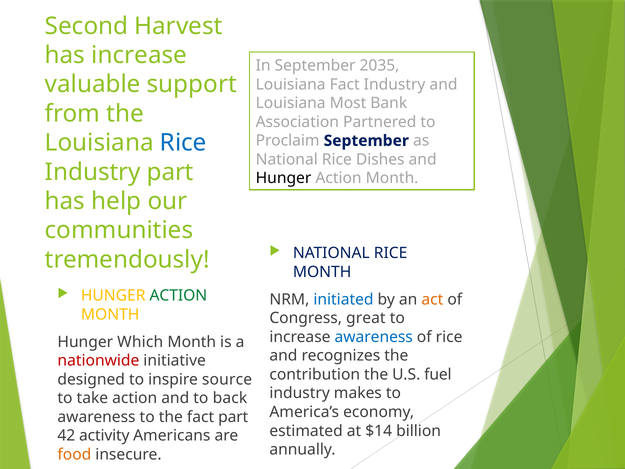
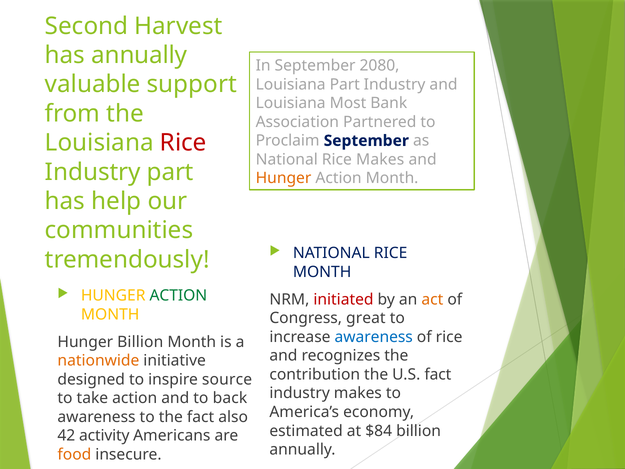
has increase: increase -> annually (139, 55)
2035: 2035 -> 2080 (379, 66)
Louisiana Fact: Fact -> Part (345, 84)
Rice colour: blue -> red (183, 143)
Rice Dishes: Dishes -> Makes (380, 159)
Hunger colour: black -> orange (284, 178)
initiated colour: blue -> red (343, 299)
Hunger Which: Which -> Billion (140, 342)
nationwide colour: red -> orange (98, 361)
U.S fuel: fuel -> fact (438, 374)
fact part: part -> also (233, 417)
$14: $14 -> $84 (379, 431)
